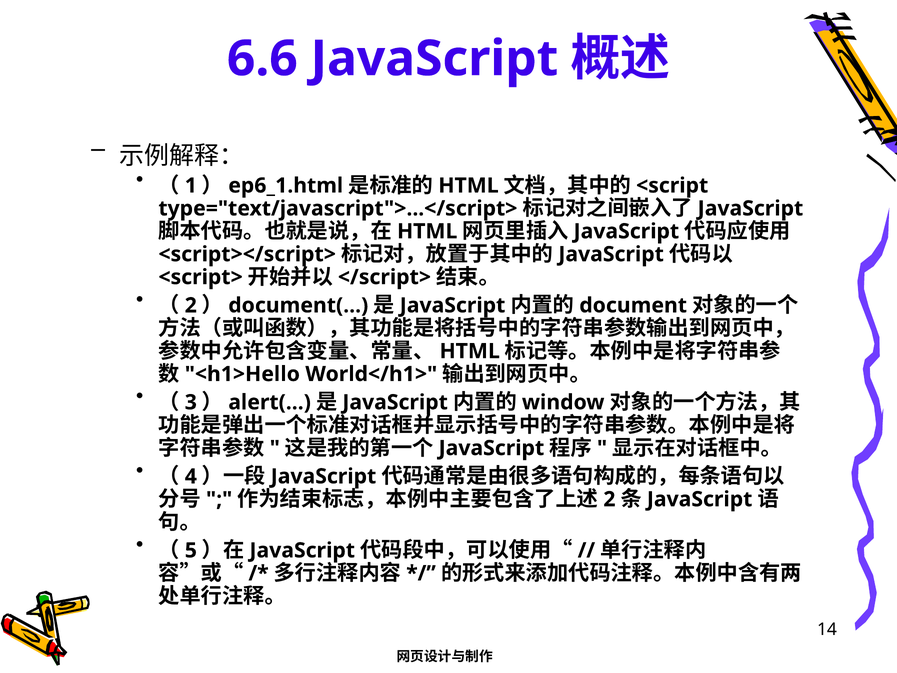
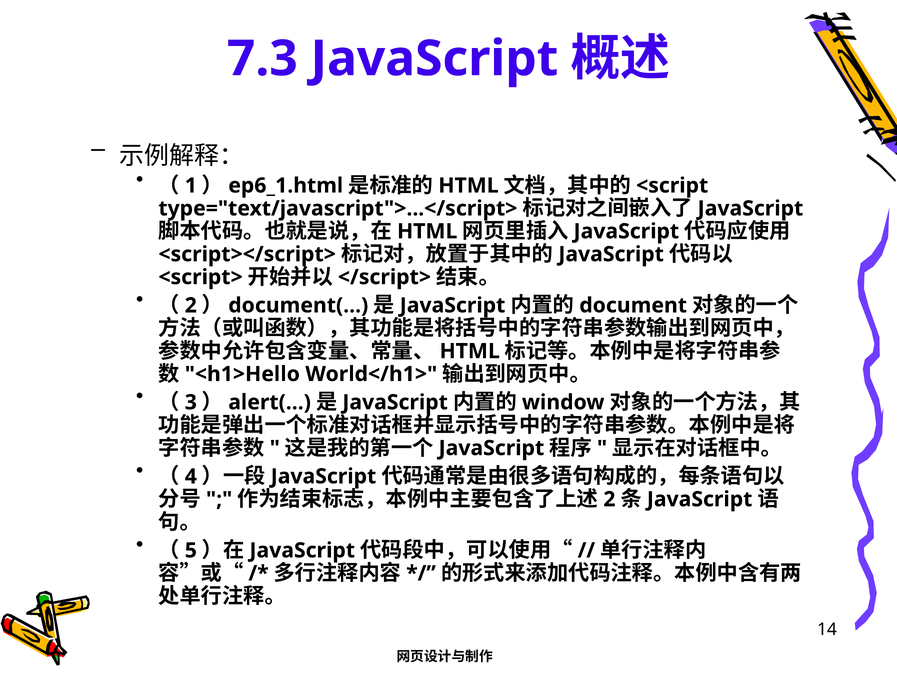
6.6: 6.6 -> 7.3 (262, 59)
